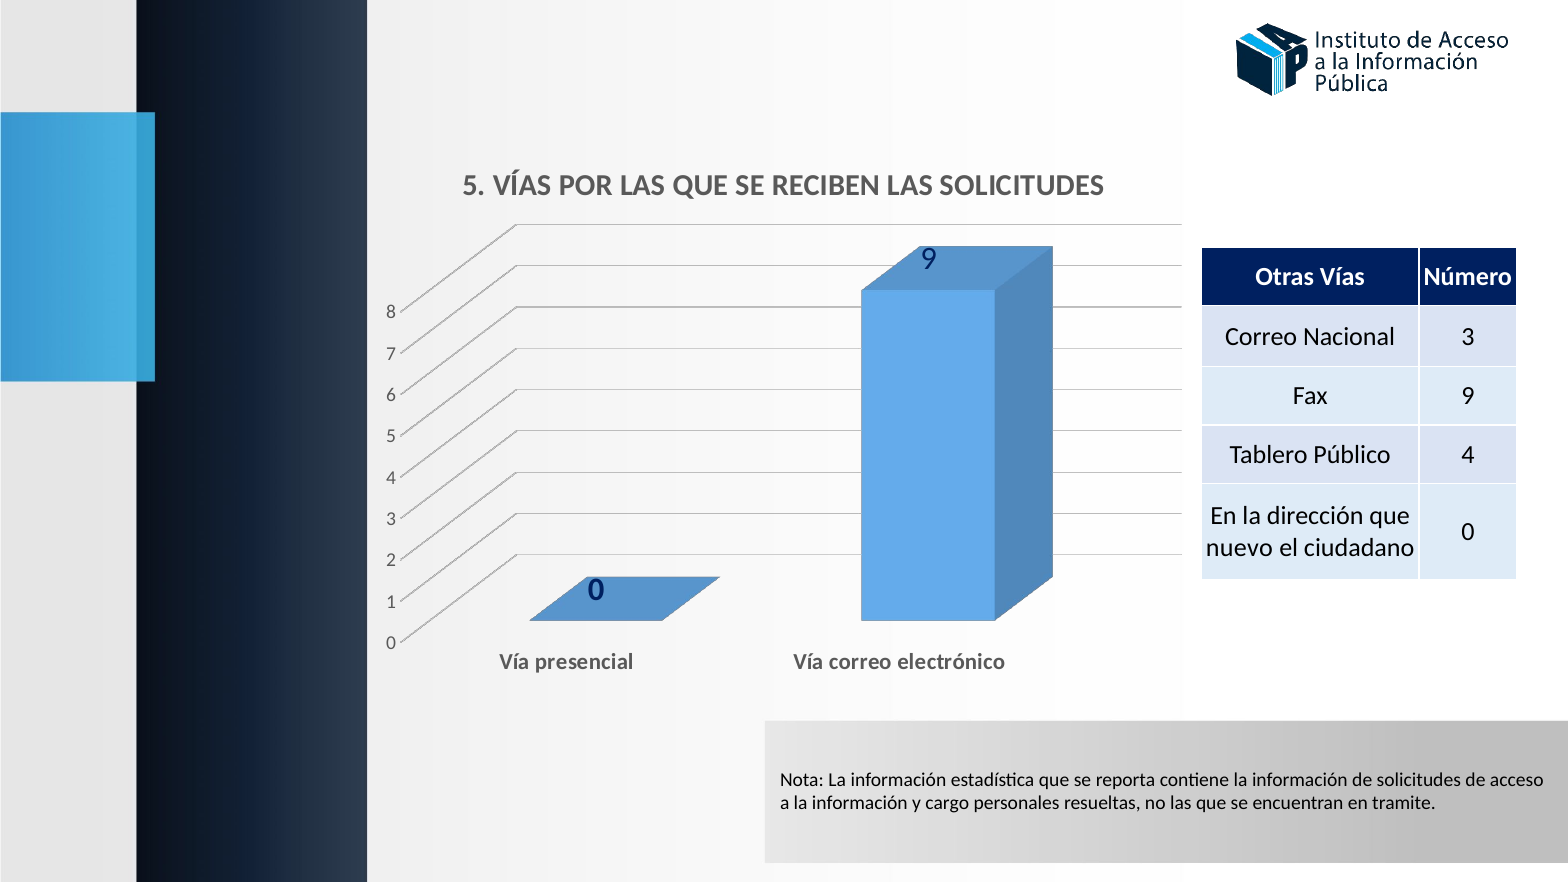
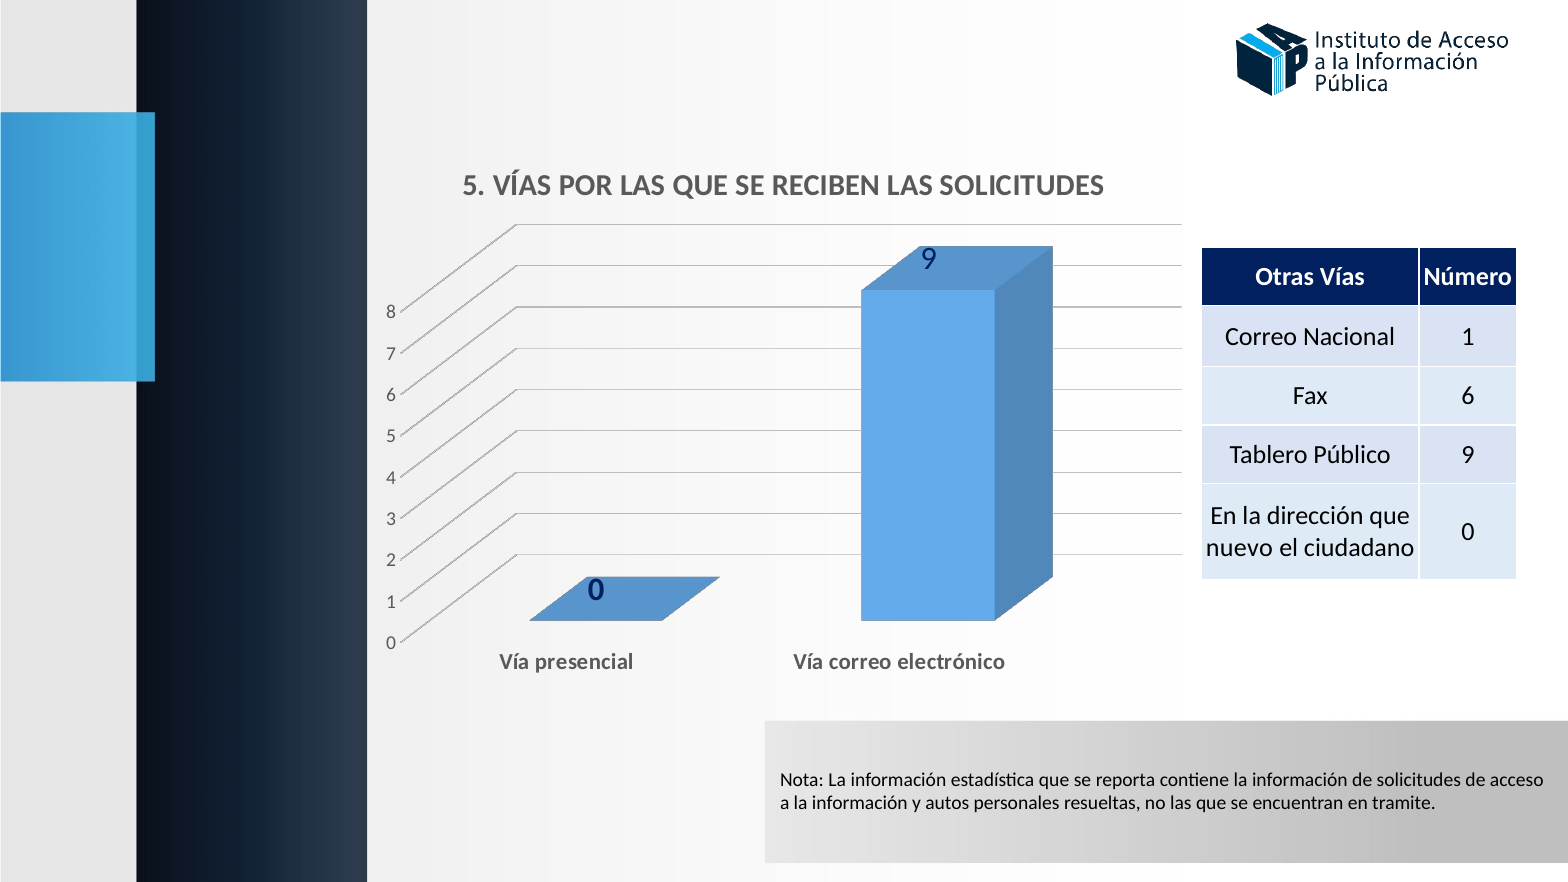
Nacional 3: 3 -> 1 (1468, 337)
Fax 9: 9 -> 6 (1468, 396)
Público 4: 4 -> 9 (1468, 455)
cargo: cargo -> autos (947, 803)
